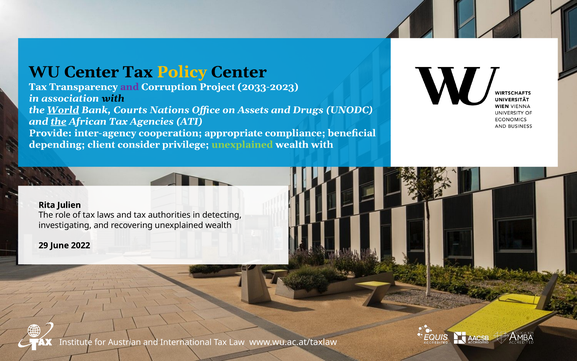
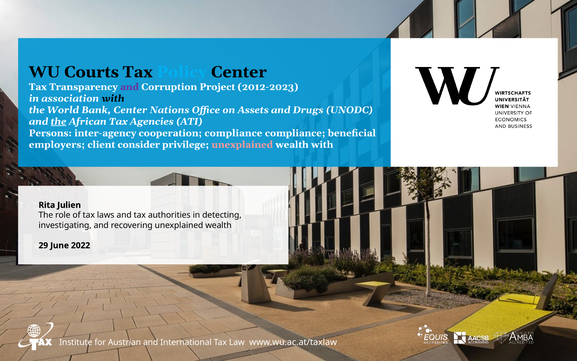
WU Center: Center -> Courts (92, 72)
Policy colour: yellow -> light blue (182, 72)
2033-2023: 2033-2023 -> 2012-2023 (268, 87)
World underline: present -> none (63, 110)
Bank Courts: Courts -> Center (130, 110)
Provide: Provide -> Persons (50, 133)
cooperation appropriate: appropriate -> compliance (233, 133)
depending: depending -> employers (57, 144)
unexplained colour: light green -> pink (242, 144)
